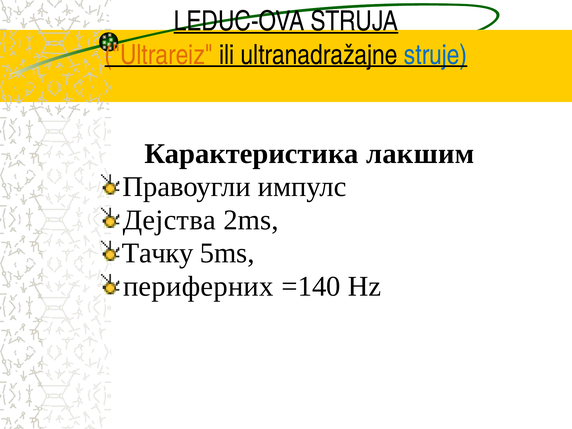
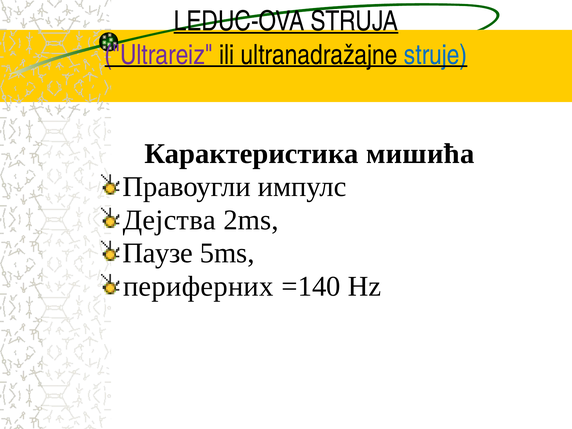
Ultrareiz colour: orange -> purple (159, 55)
лакшим: лакшим -> мишића (420, 154)
Тачку: Тачку -> Паузе (158, 253)
